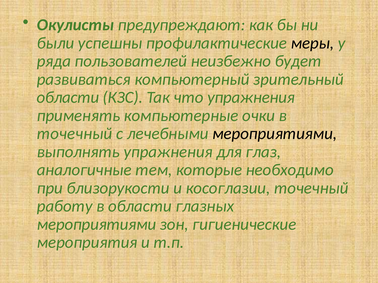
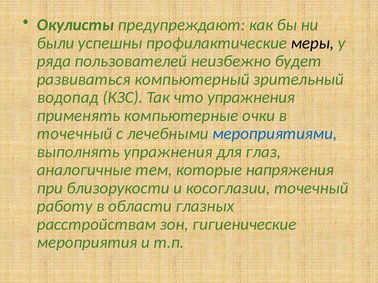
области: области -> водопад (68, 98)
мероприятиями colour: black -> blue (275, 134)
необходимо: необходимо -> напряжения (290, 170)
мероприятиями: мероприятиями -> расстройствам (96, 225)
